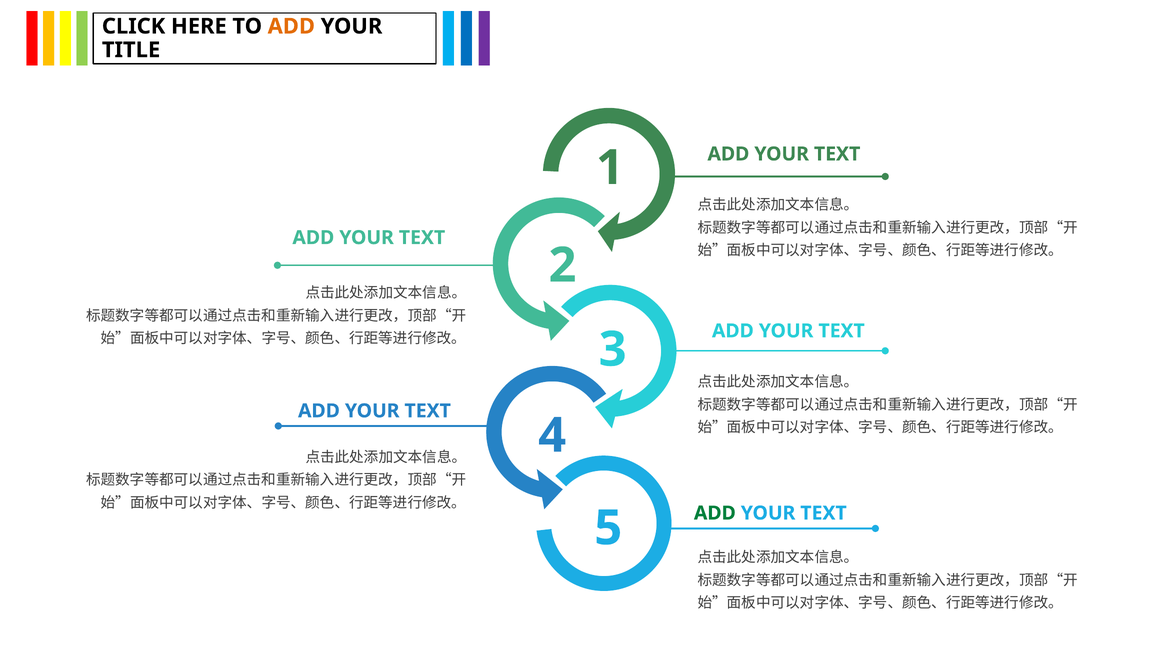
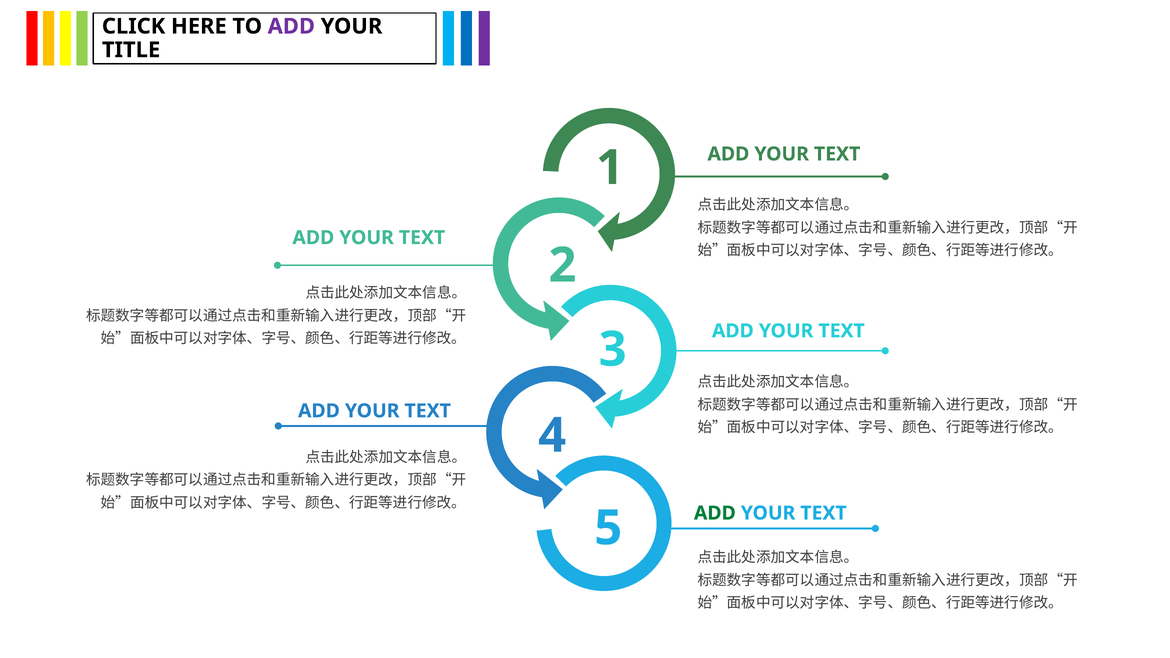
ADD colour: orange -> purple (291, 26)
